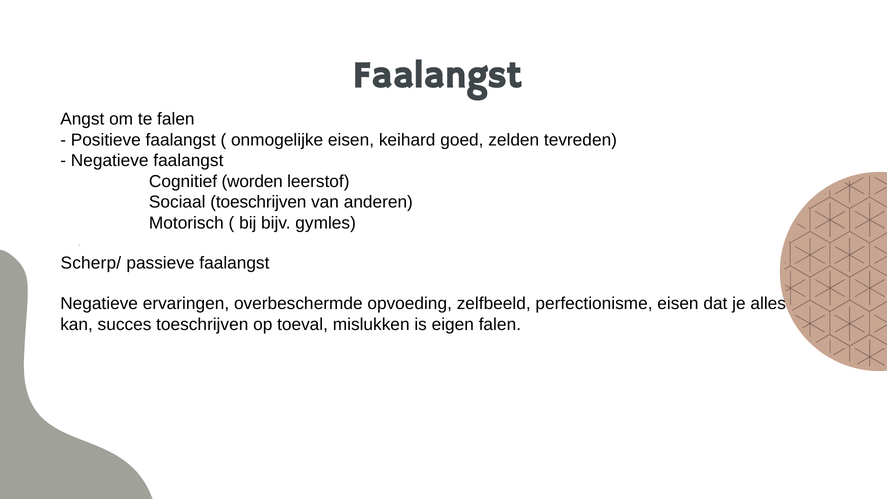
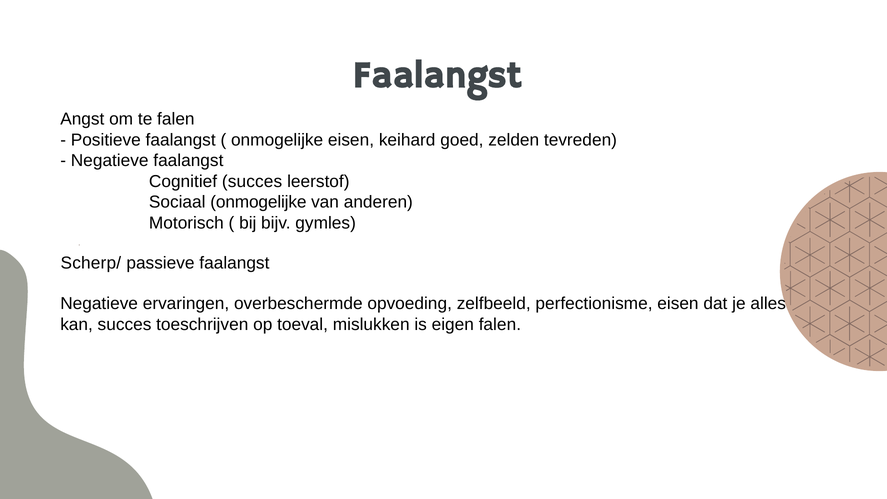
Cognitief worden: worden -> succes (252, 181)
Sociaal toeschrijven: toeschrijven -> onmogelijke (258, 202)
